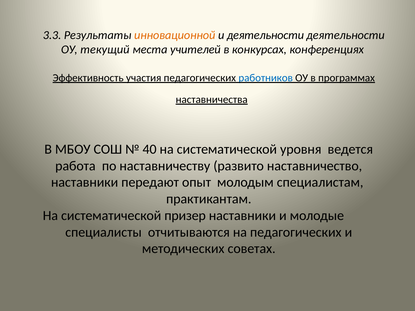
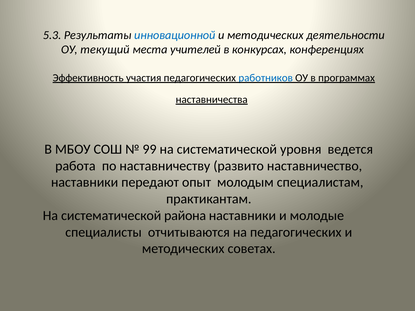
3.3: 3.3 -> 5.3 (52, 35)
инновационной colour: orange -> blue (175, 35)
деятельности: деятельности -> методических (265, 35)
40: 40 -> 99 (150, 149)
призер: призер -> района (185, 216)
